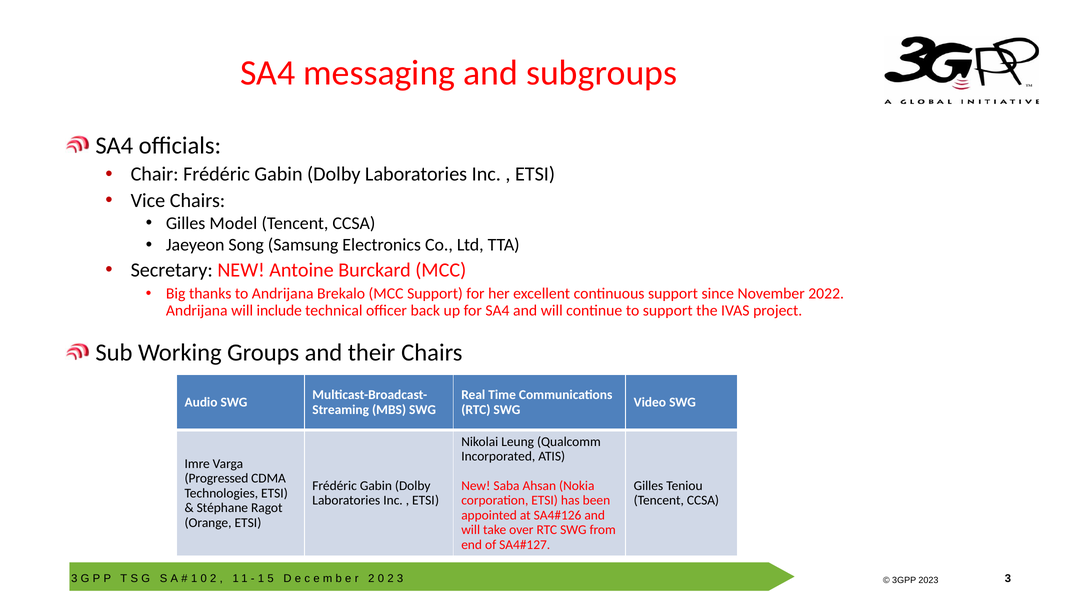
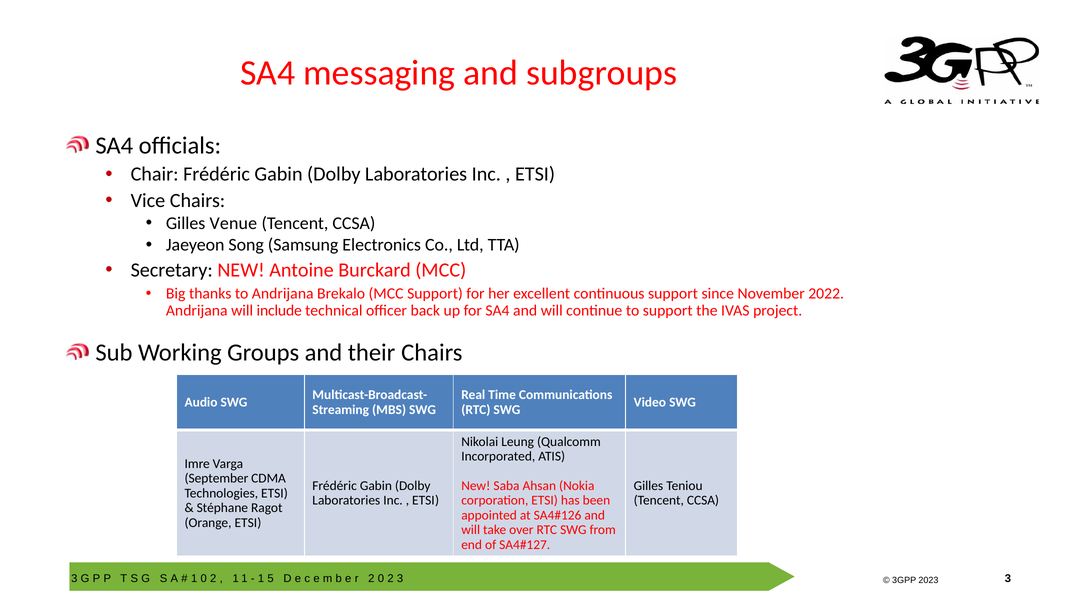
Model: Model -> Venue (233, 223)
Progressed: Progressed -> September (216, 478)
